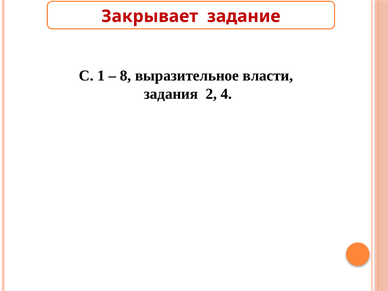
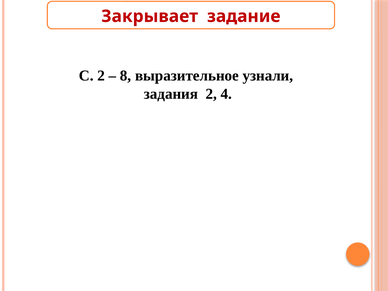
С 1: 1 -> 2 (101, 76)
власти: власти -> узнали (268, 76)
